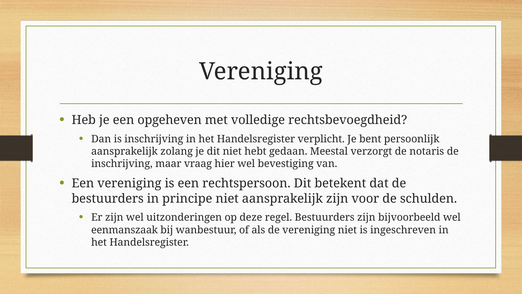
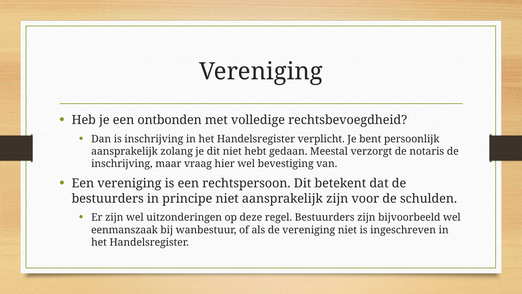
opgeheven: opgeheven -> ontbonden (170, 120)
